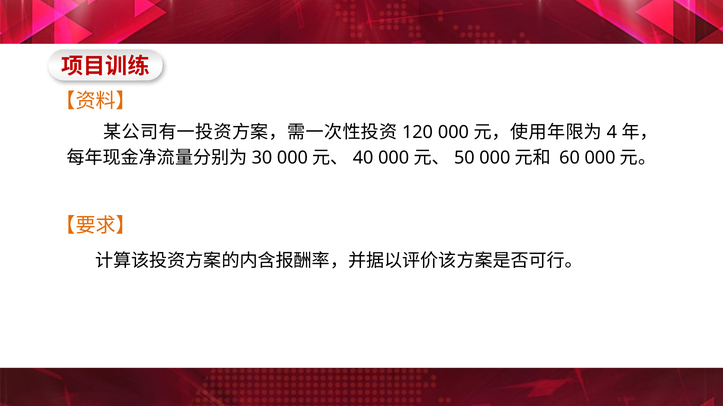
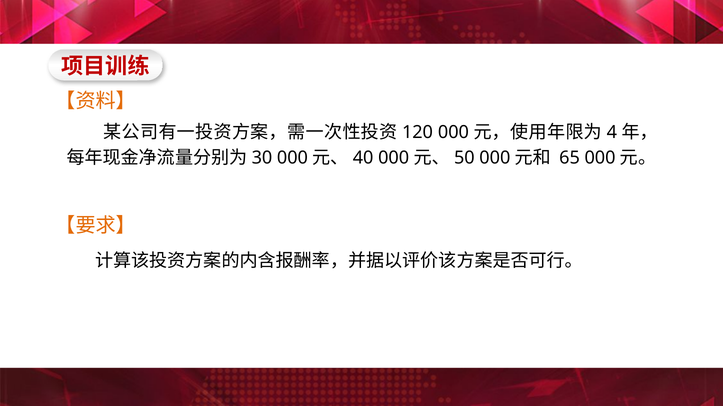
60: 60 -> 65 (570, 158)
